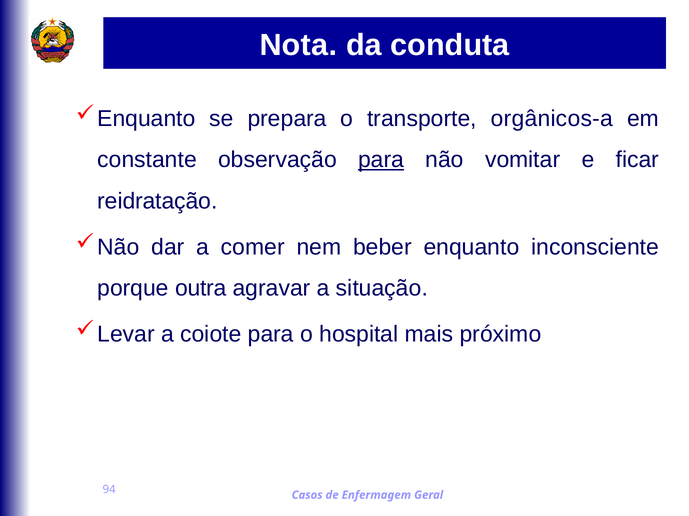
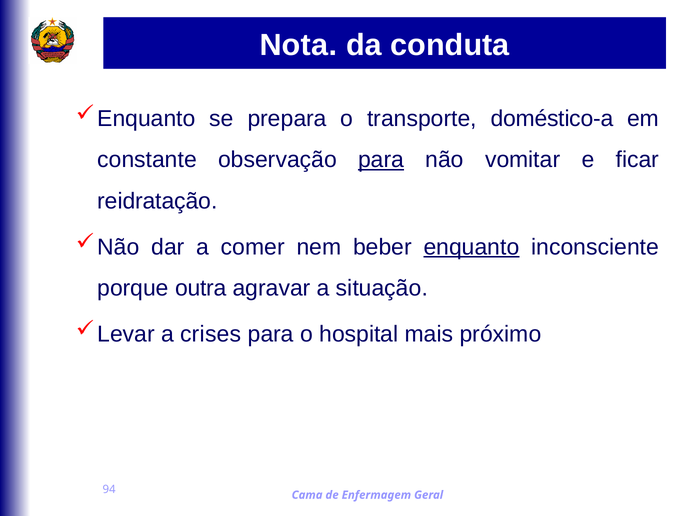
orgânicos-a: orgânicos-a -> doméstico-a (552, 119)
enquanto underline: none -> present (471, 247)
coiote: coiote -> crises (211, 335)
Casos: Casos -> Cama (307, 496)
